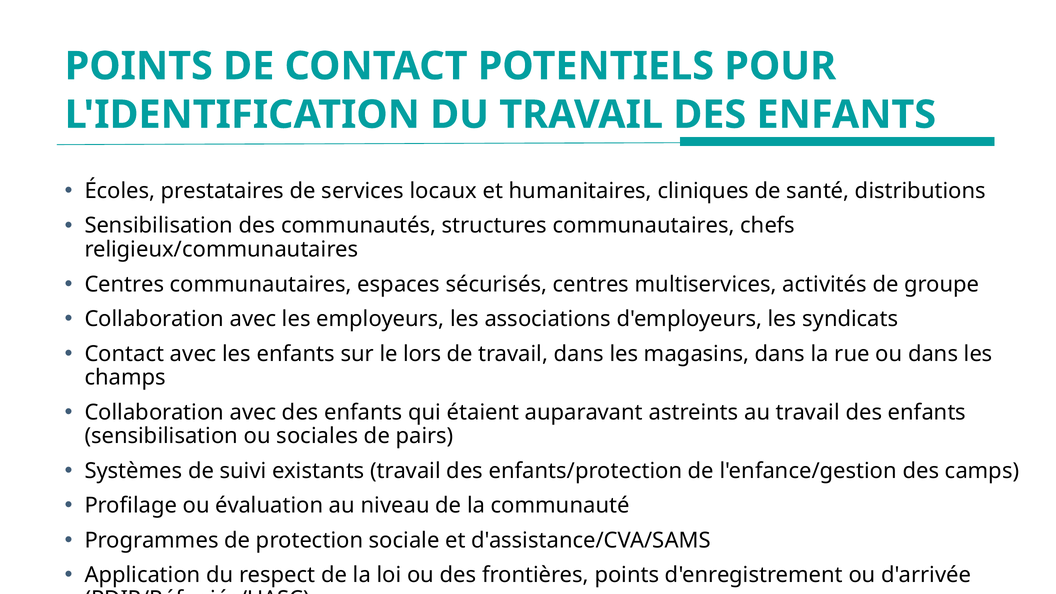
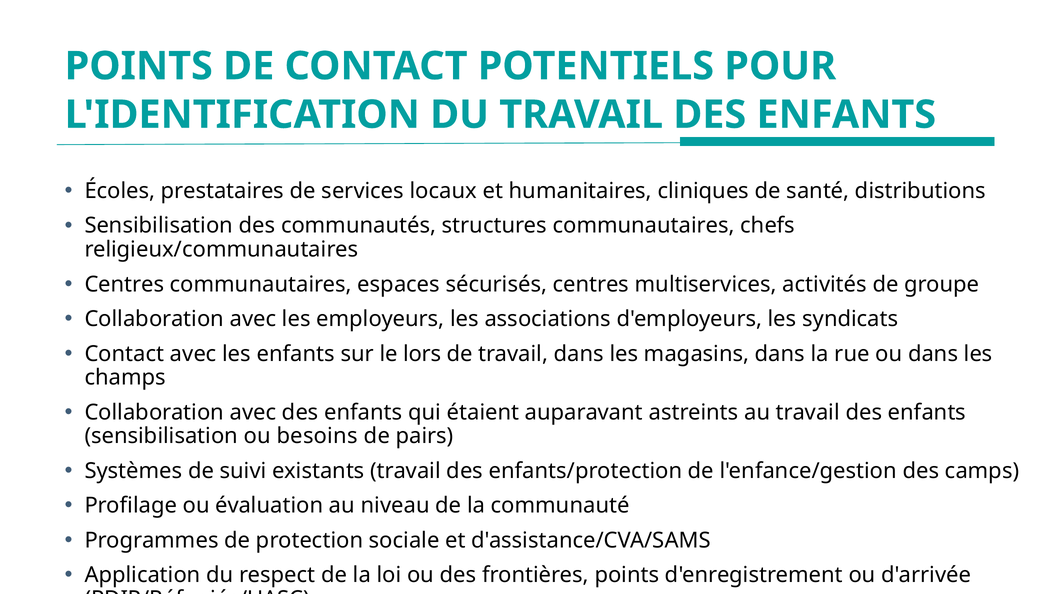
sociales: sociales -> besoins (317, 436)
